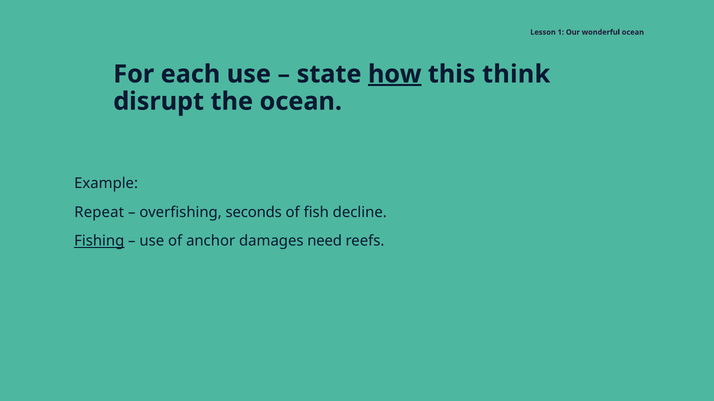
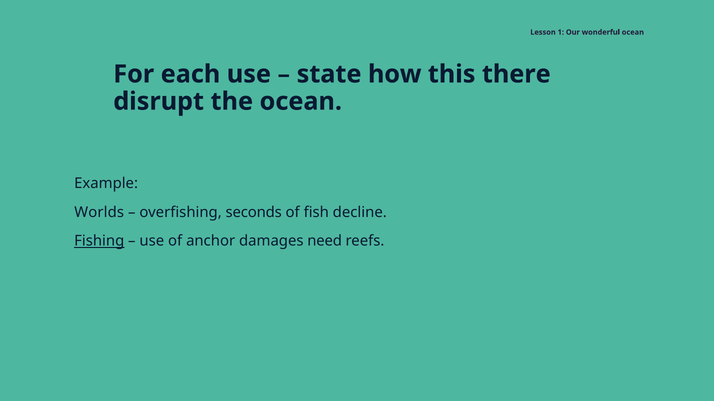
how underline: present -> none (395, 74)
think: think -> there (516, 74)
Repeat: Repeat -> Worlds (99, 212)
